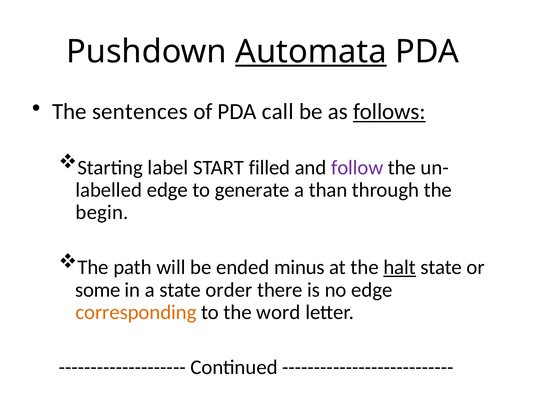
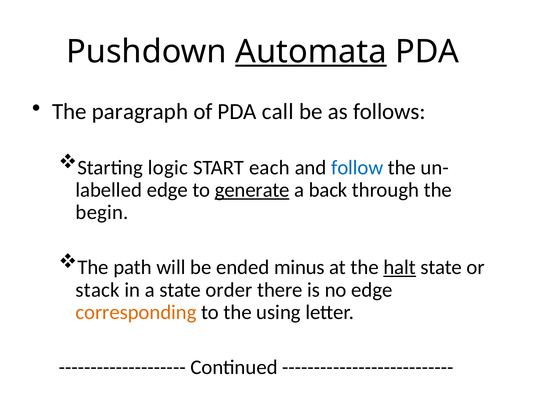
sentences: sentences -> paragraph (140, 112)
follows underline: present -> none (389, 112)
label: label -> logic (168, 167)
filled: filled -> each (269, 167)
follow colour: purple -> blue (357, 167)
generate underline: none -> present (252, 190)
than: than -> back (328, 190)
some: some -> stack (98, 289)
word: word -> using (278, 312)
